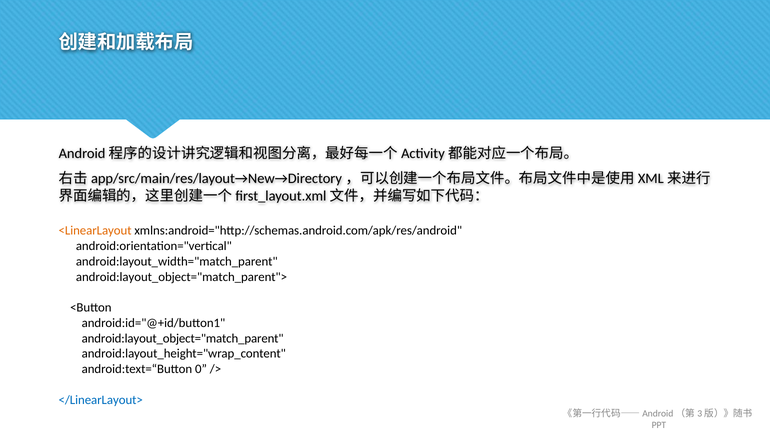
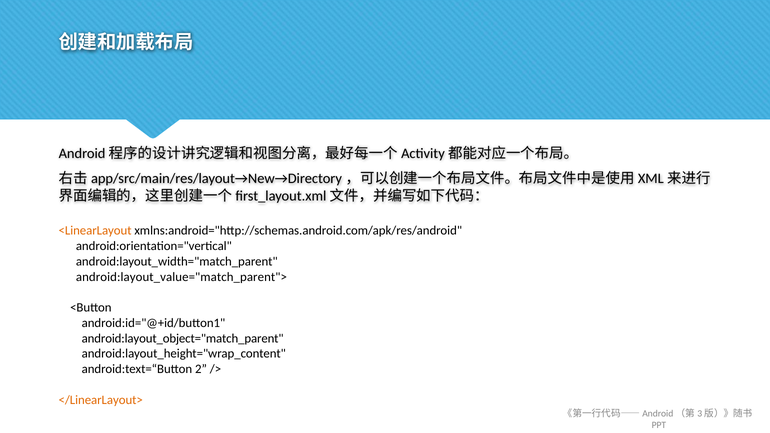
android:layout_object="match_parent">: android:layout_object="match_parent"> -> android:layout_value="match_parent"> (181, 277)
0: 0 -> 2 (201, 369)
</LinearLayout> colour: blue -> orange (101, 400)
